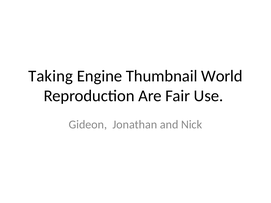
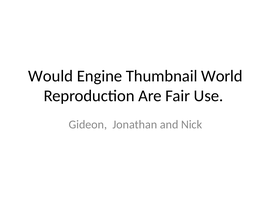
Taking: Taking -> Would (51, 76)
